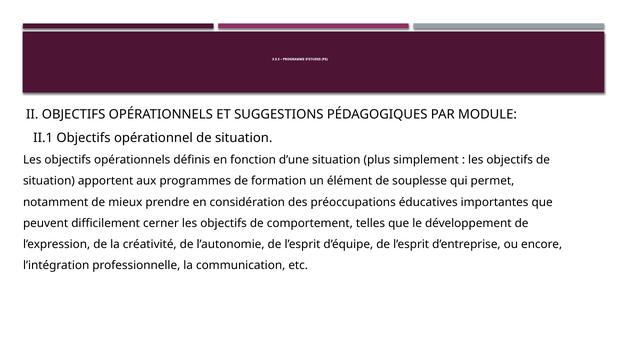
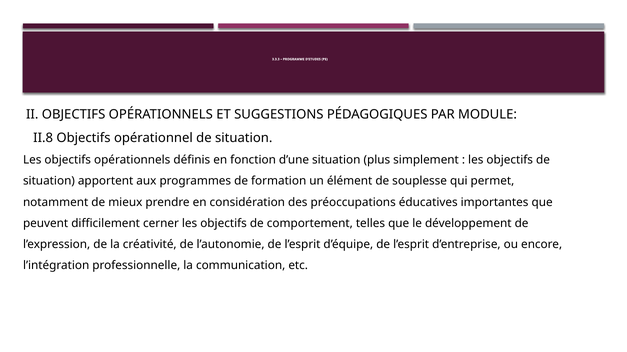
II.1: II.1 -> II.8 (43, 138)
